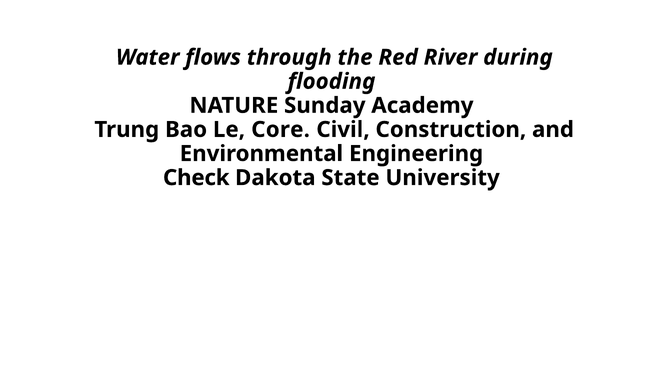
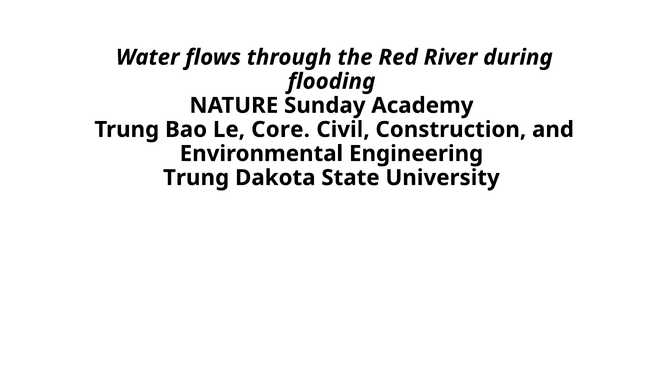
Check: Check -> Trung (196, 178)
